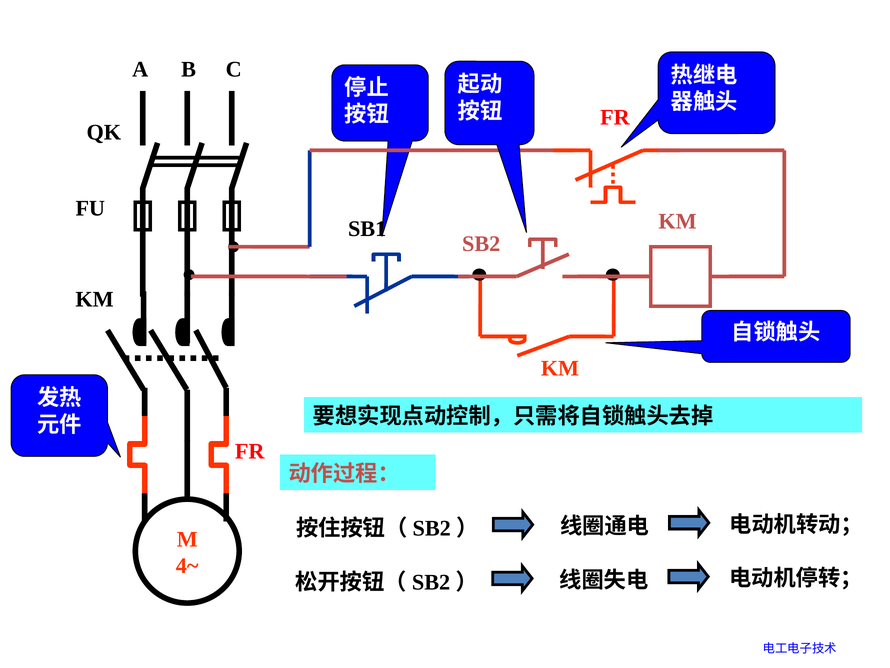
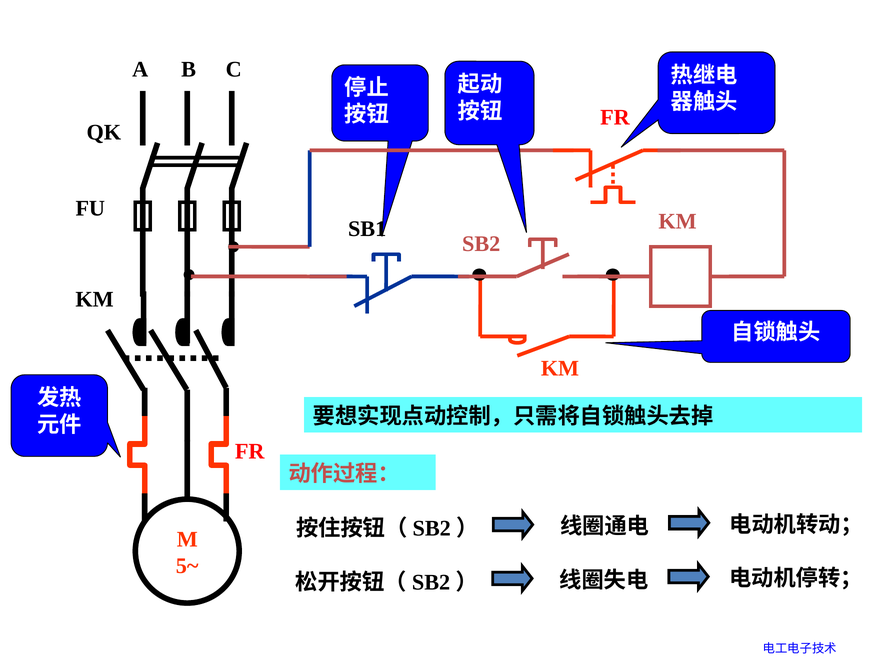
4~: 4~ -> 5~ (187, 566)
